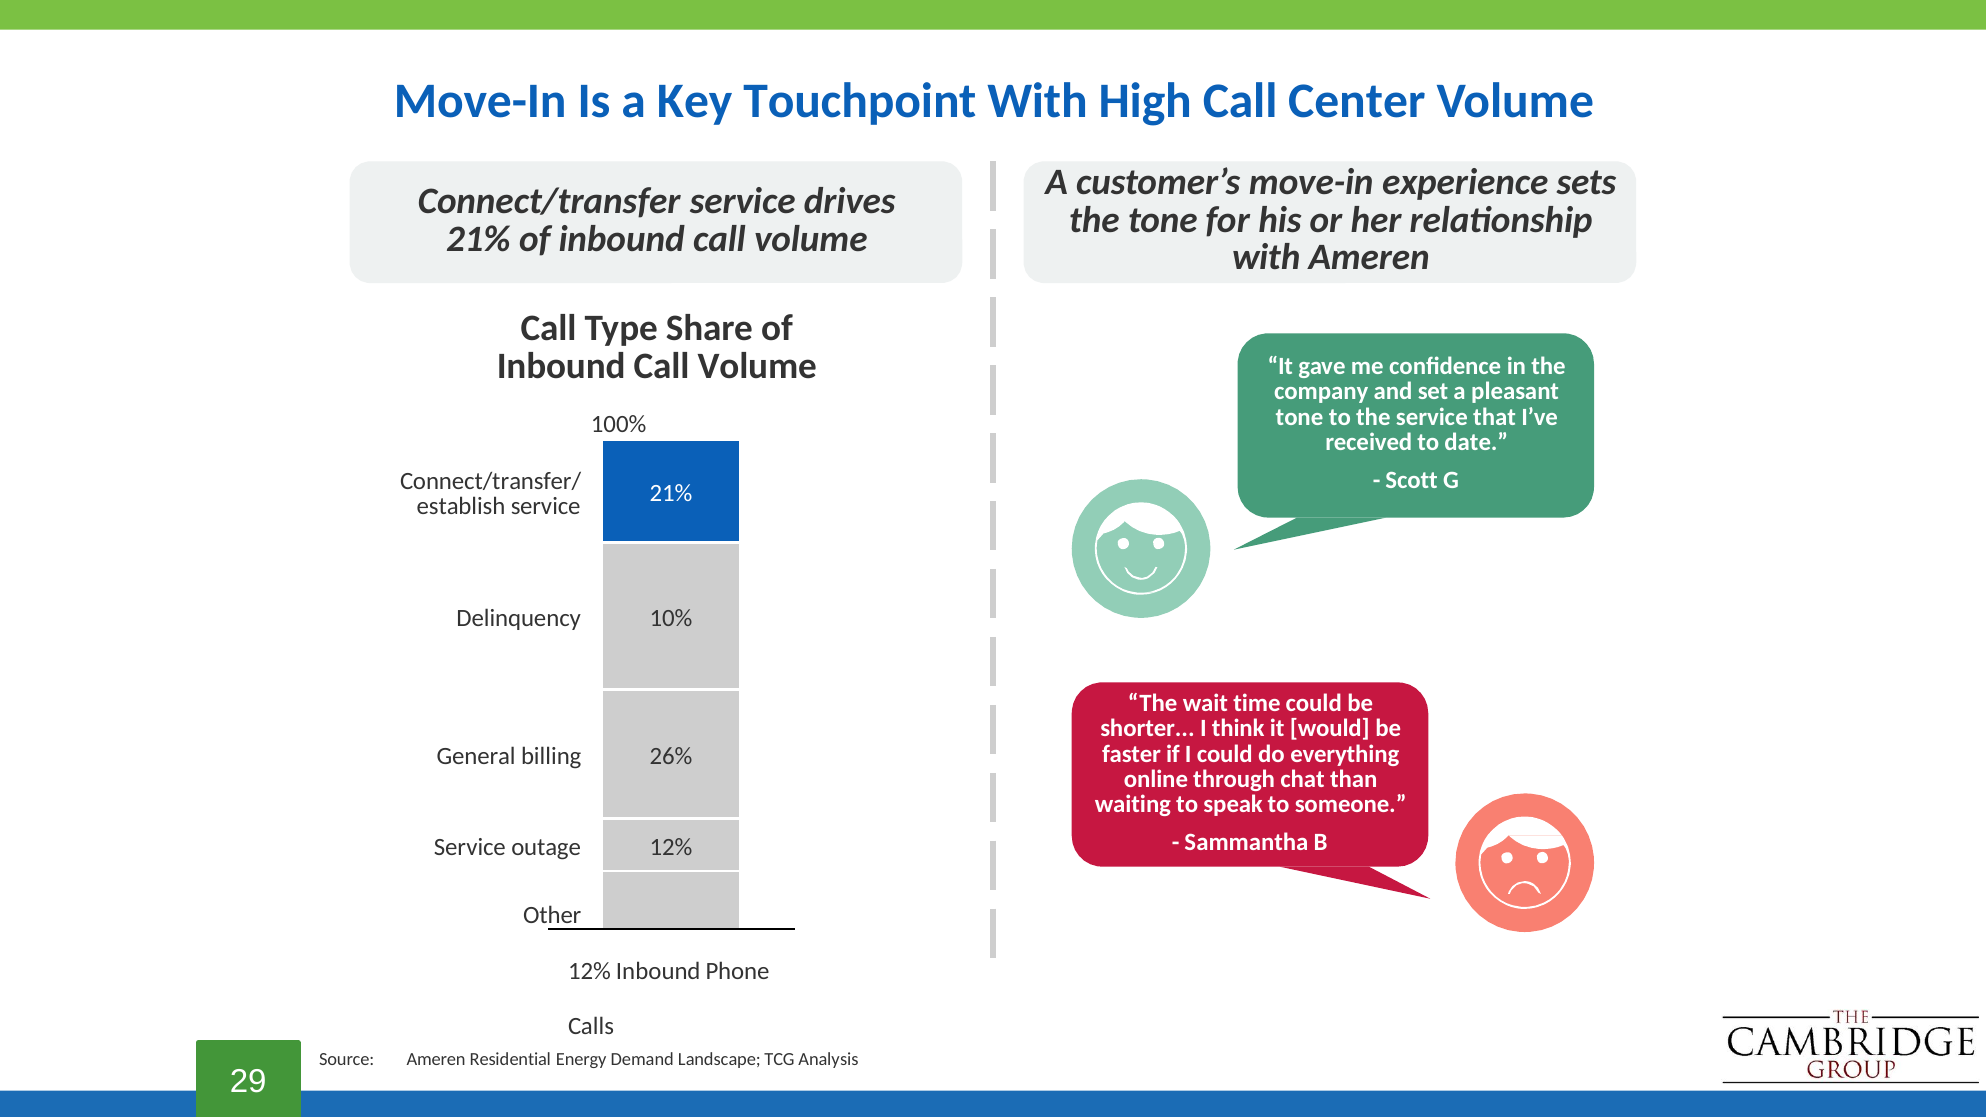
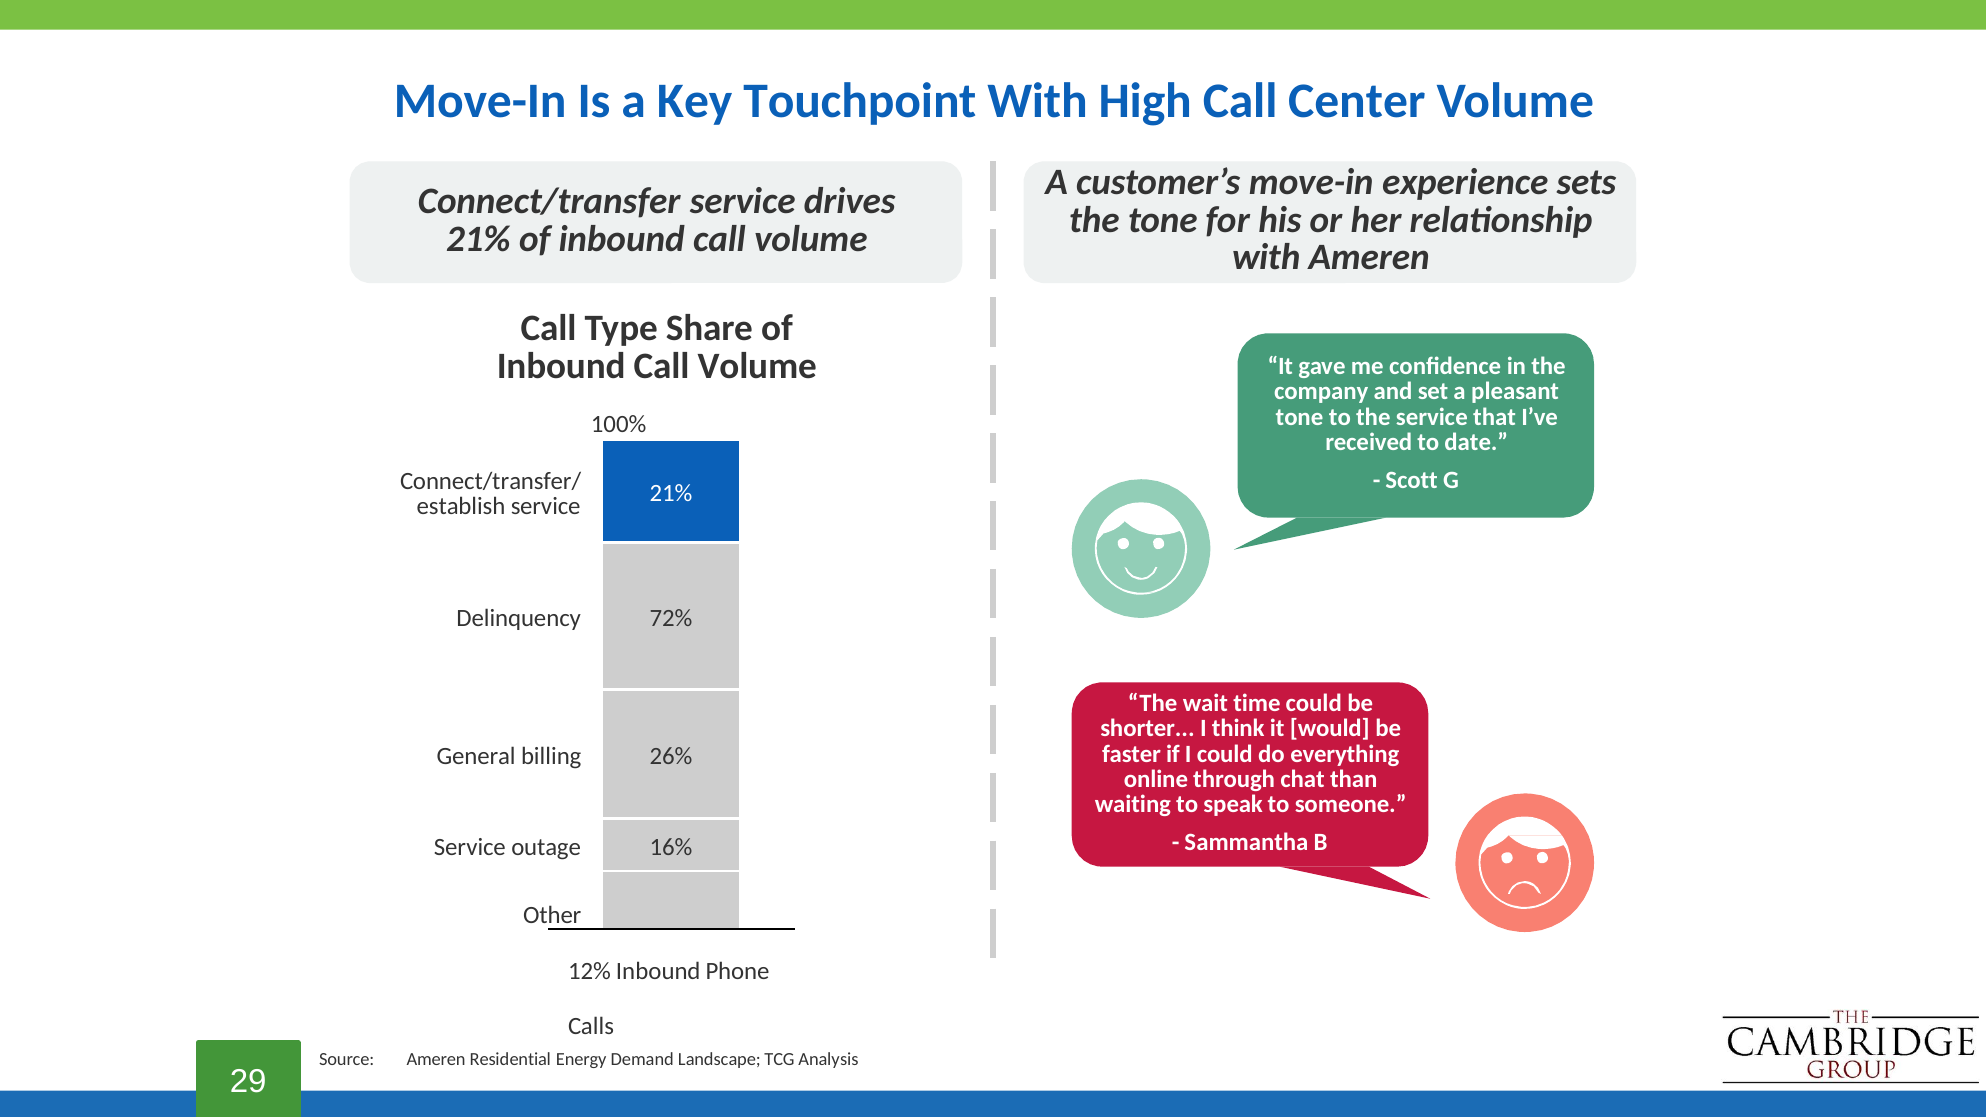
10%: 10% -> 72% (671, 618)
12%: 12% -> 16% (671, 847)
